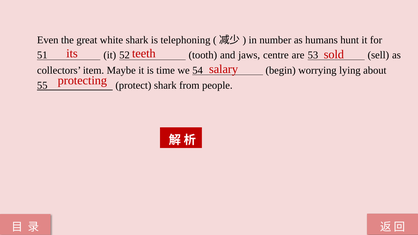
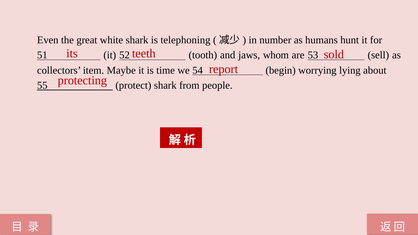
centre: centre -> whom (276, 55)
salary: salary -> report (224, 69)
